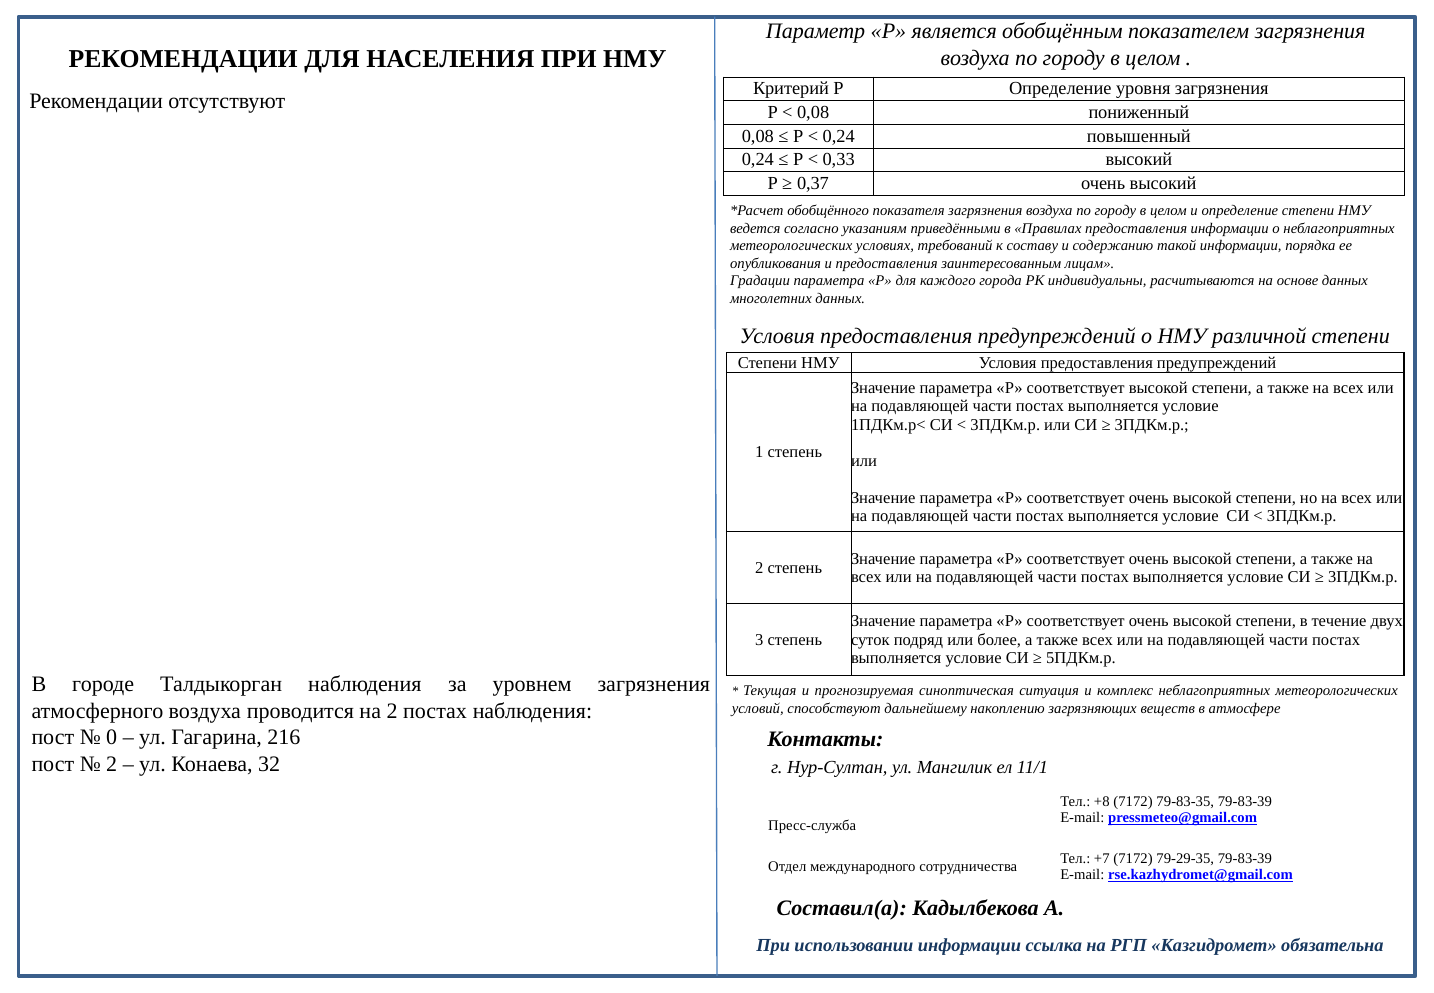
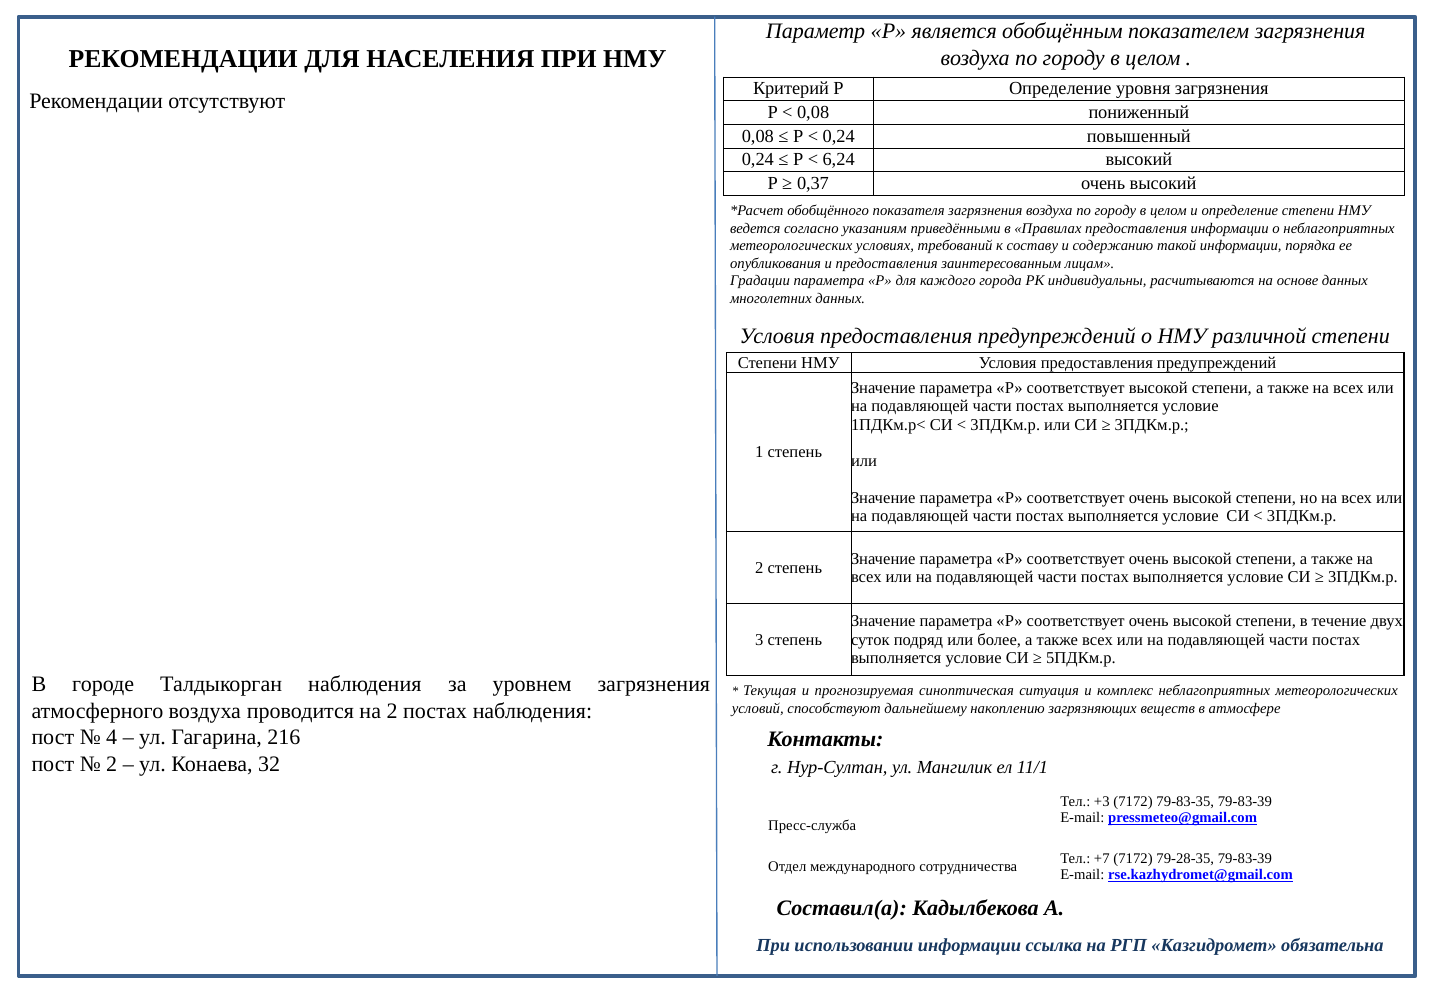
0,33: 0,33 -> 6,24 (839, 160)
0: 0 -> 4 (112, 737)
+8: +8 -> +3 (1102, 801)
79-29-35: 79-29-35 -> 79-28-35 (1185, 858)
